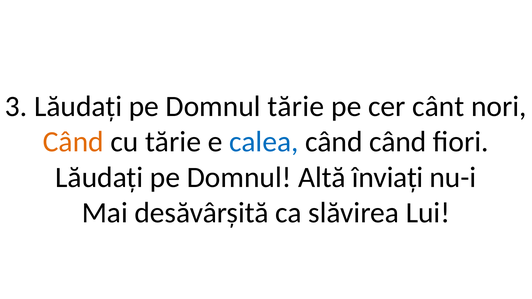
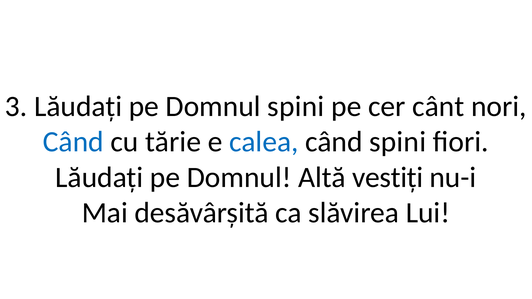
Domnul tărie: tărie -> spini (296, 106)
Când colour: orange -> blue (73, 142)
când când: când -> spini (398, 142)
înviați: înviați -> vestiți (388, 177)
